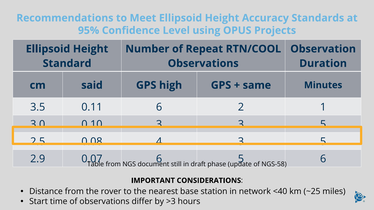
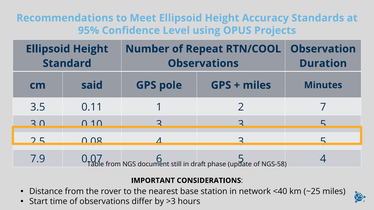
high: high -> pole (171, 85)
same: same -> miles (257, 85)
0.11 6: 6 -> 1 (159, 107)
1: 1 -> 7 (323, 107)
2.9: 2.9 -> 7.9 (38, 159)
6: 6 -> 4 (323, 159)
